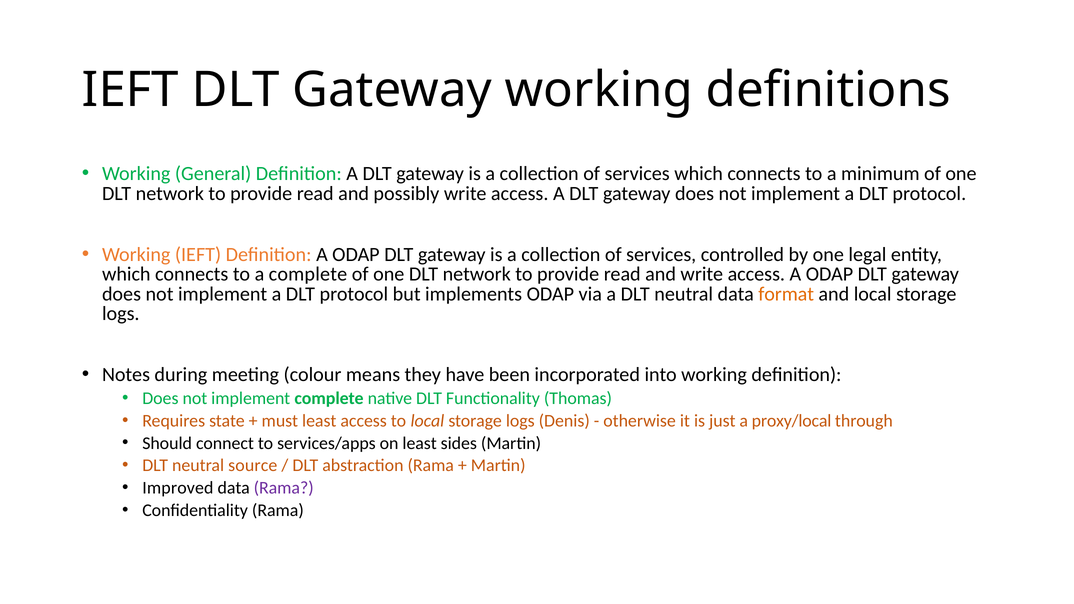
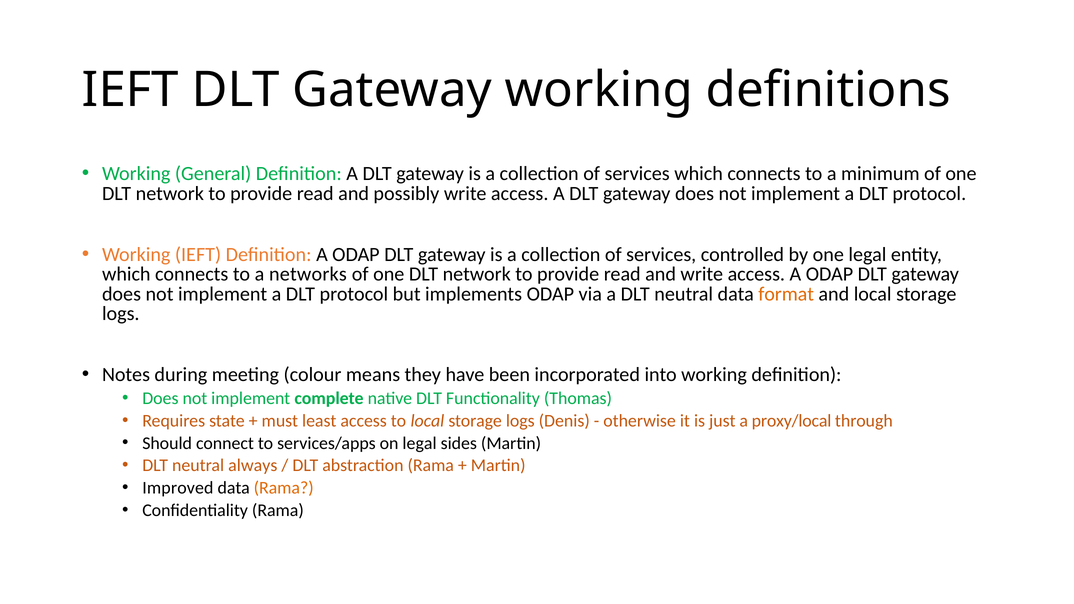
a complete: complete -> networks (308, 274)
on least: least -> legal (420, 443)
source: source -> always (253, 466)
Rama colour: purple -> orange (284, 488)
